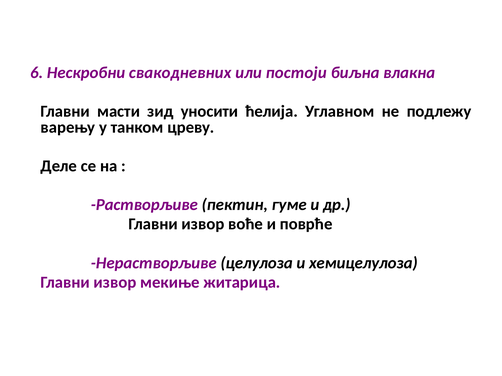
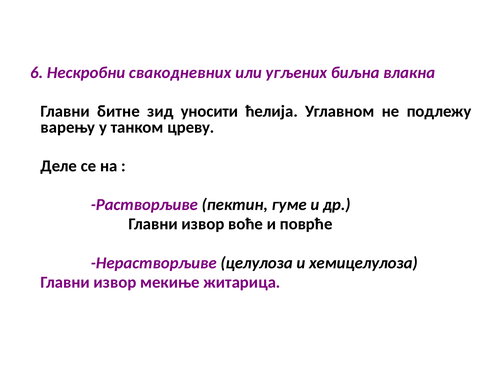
постоји: постоји -> угљених (296, 73)
масти: масти -> битне (119, 111)
